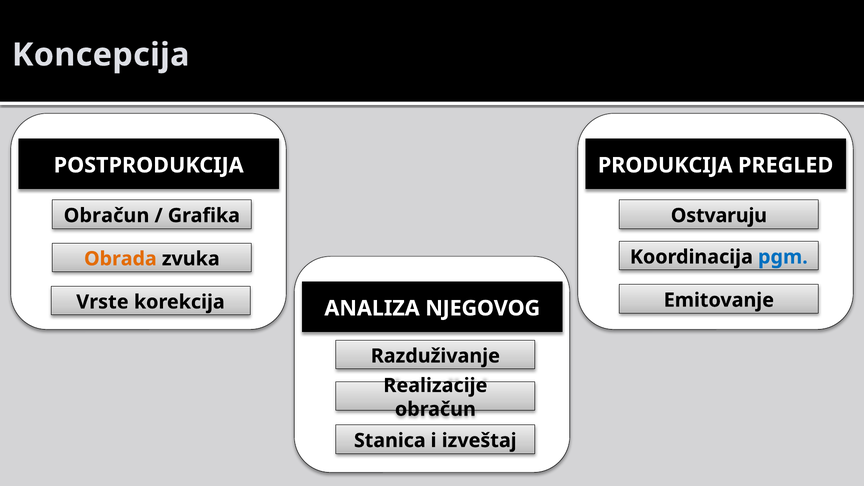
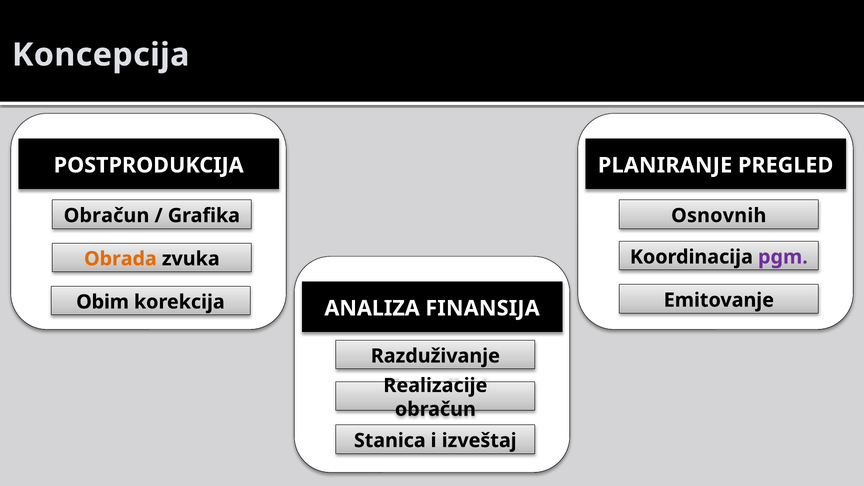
PRODUKCIJA: PRODUKCIJA -> PLANIRANJE (665, 165)
Ostvaruju: Ostvaruju -> Osnovnih (719, 216)
pgm colour: blue -> purple (783, 257)
Vrste: Vrste -> Obim (103, 302)
NJEGOVOG: NJEGOVOG -> FINANSIJA (483, 308)
